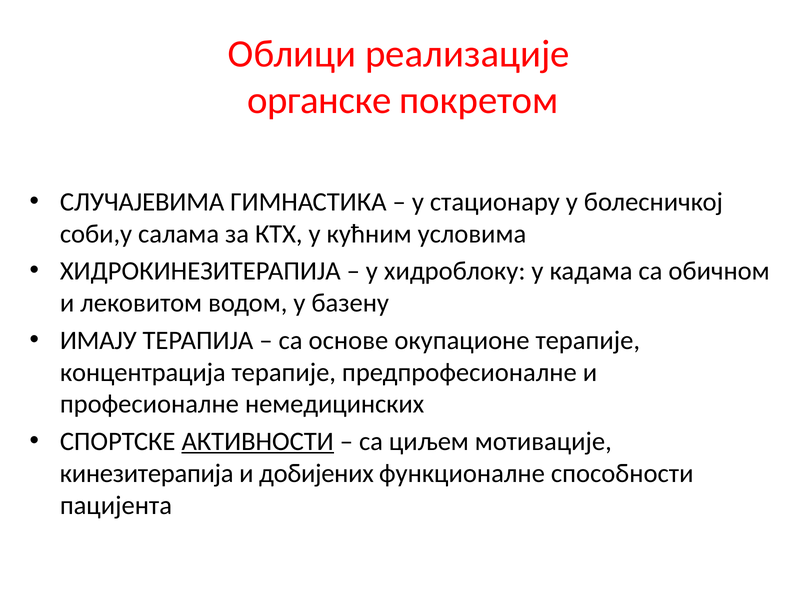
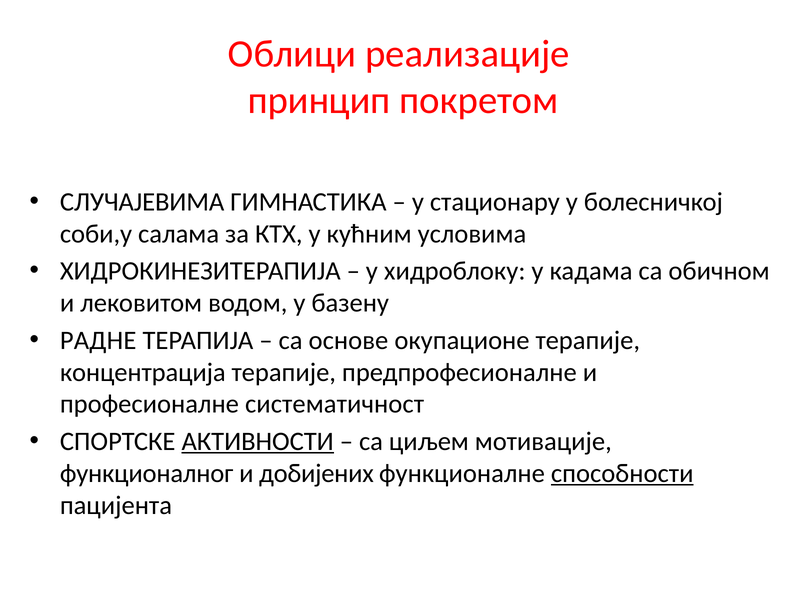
органске: органске -> принцип (319, 100)
ИМАЈУ: ИМАЈУ -> РАДНЕ (98, 340)
немедицинских: немедицинских -> систематичност (335, 404)
кинезитерапија: кинезитерапија -> функционалног (147, 473)
способности underline: none -> present (622, 473)
